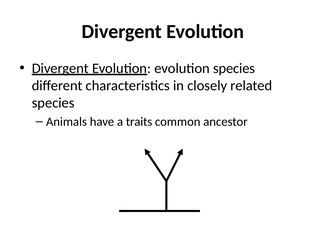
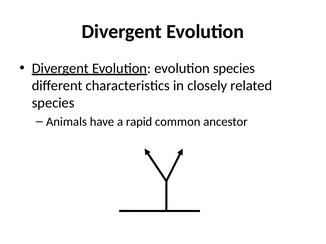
traits: traits -> rapid (139, 122)
